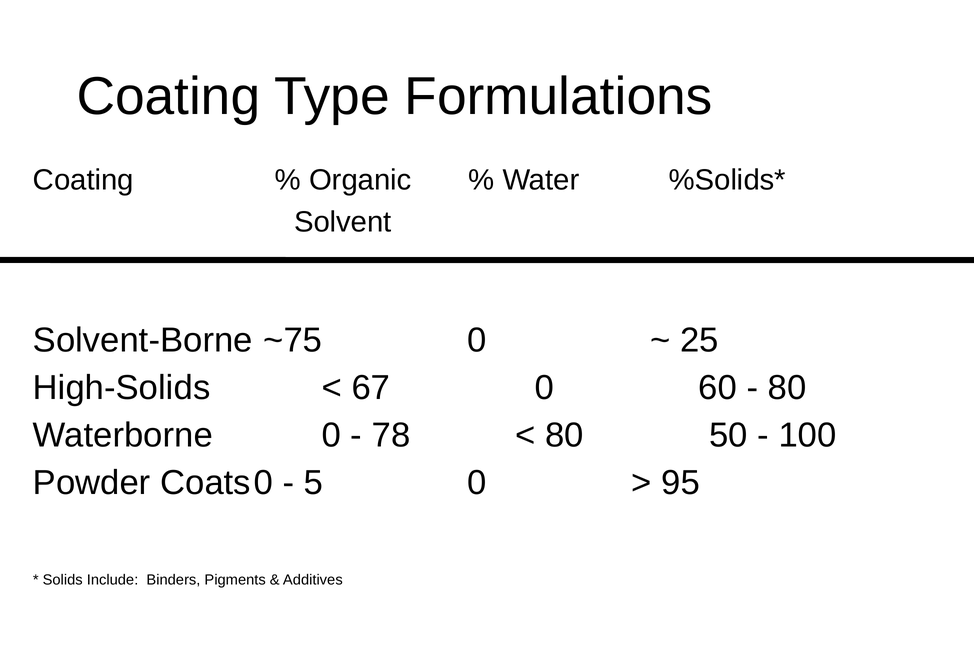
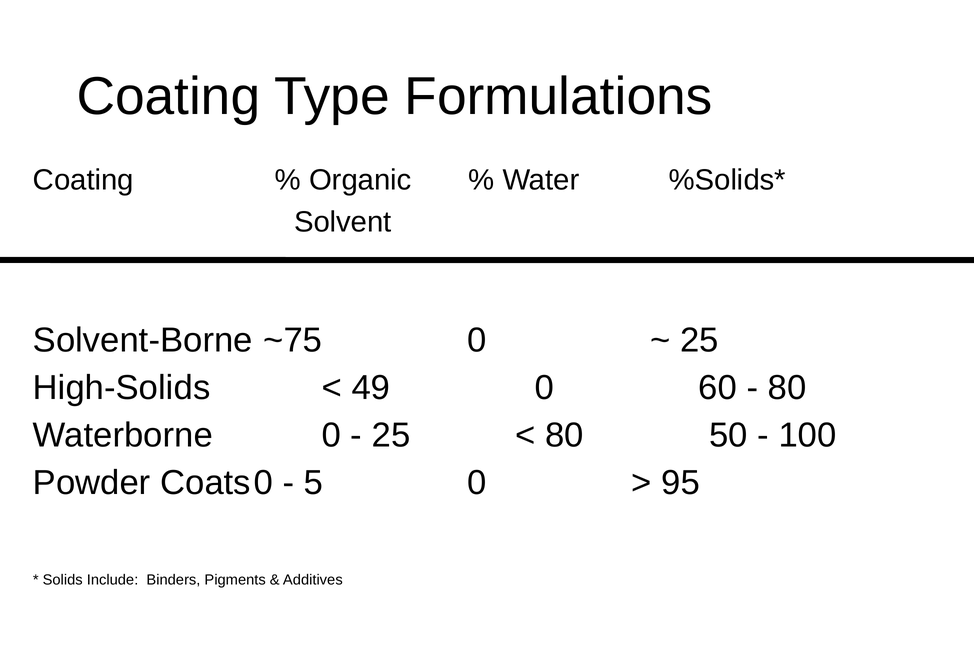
67: 67 -> 49 (371, 388)
78: 78 -> 25 (391, 435)
